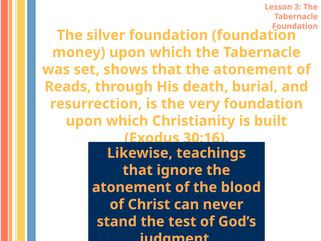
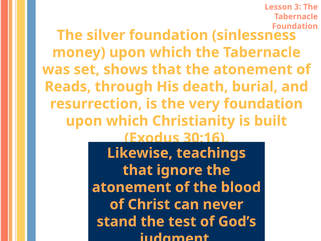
foundation foundation: foundation -> sinlessness (254, 35)
